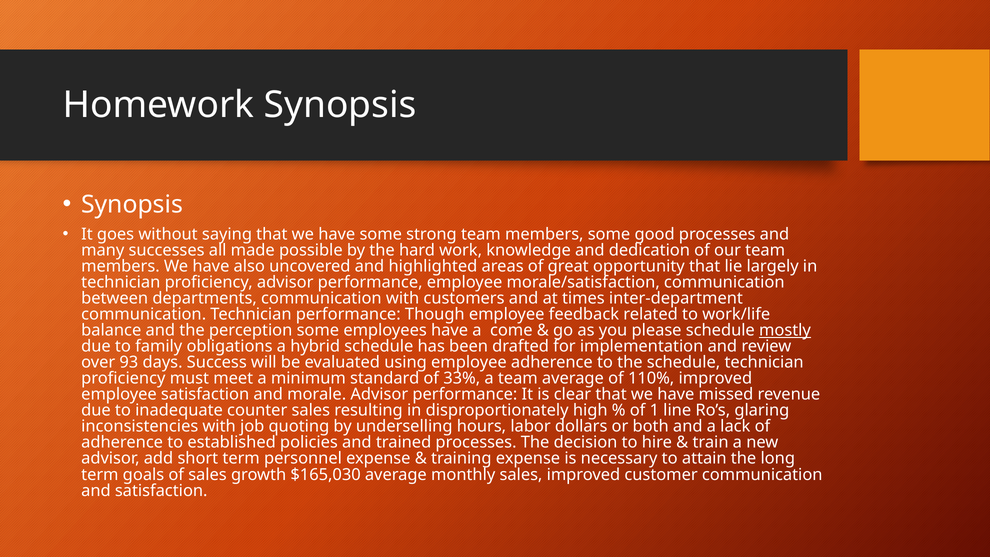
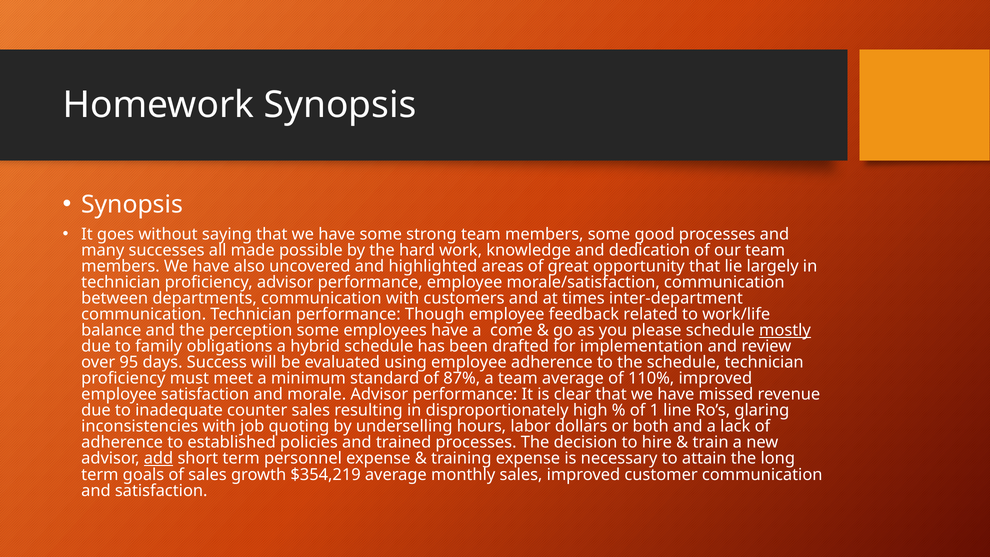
93: 93 -> 95 (129, 362)
33%: 33% -> 87% (462, 378)
add underline: none -> present (158, 458)
$165,030: $165,030 -> $354,219 (326, 474)
